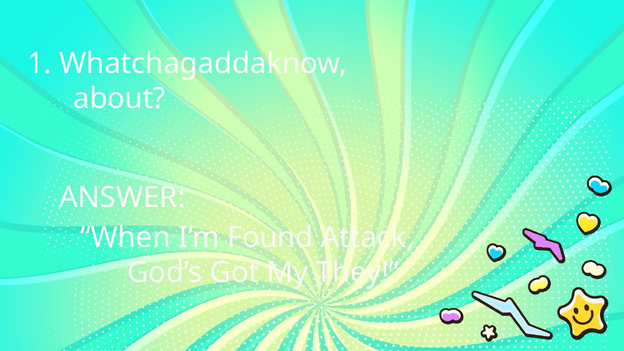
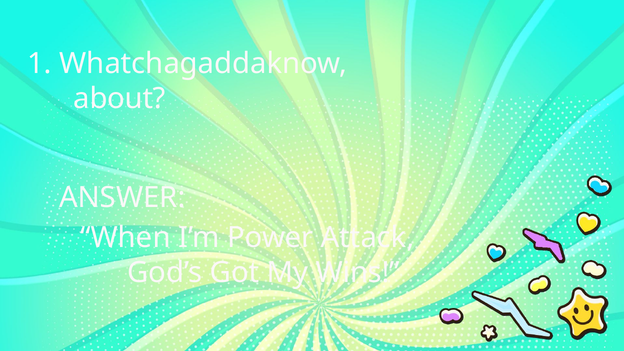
Found: Found -> Power (270, 238)
They: They -> Wins (358, 273)
